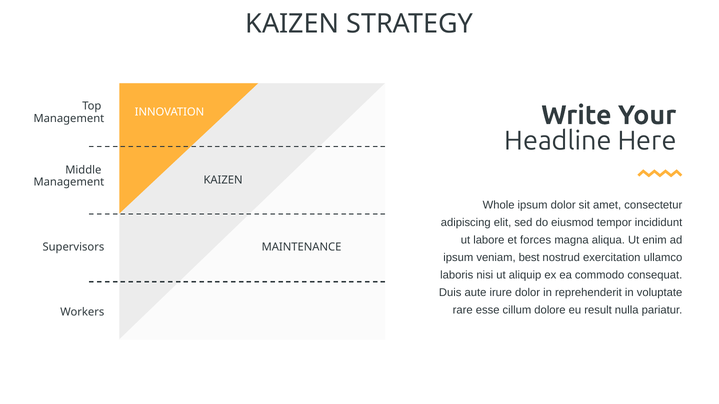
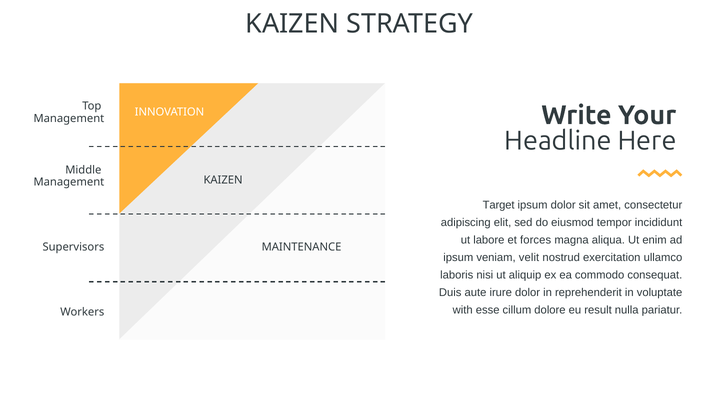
Whole: Whole -> Target (499, 205)
best: best -> velit (529, 258)
rare: rare -> with (463, 311)
